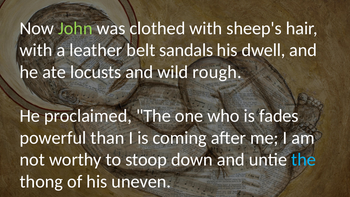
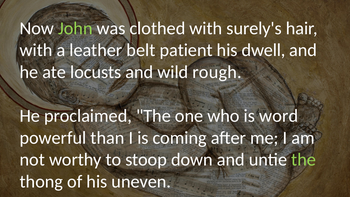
sheep's: sheep's -> surely's (254, 28)
sandals: sandals -> patient (186, 50)
fades: fades -> word (279, 116)
the colour: light blue -> light green (304, 160)
